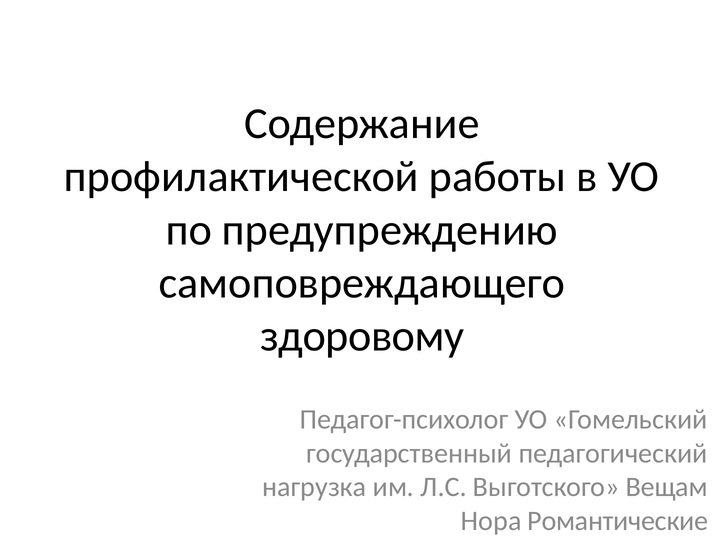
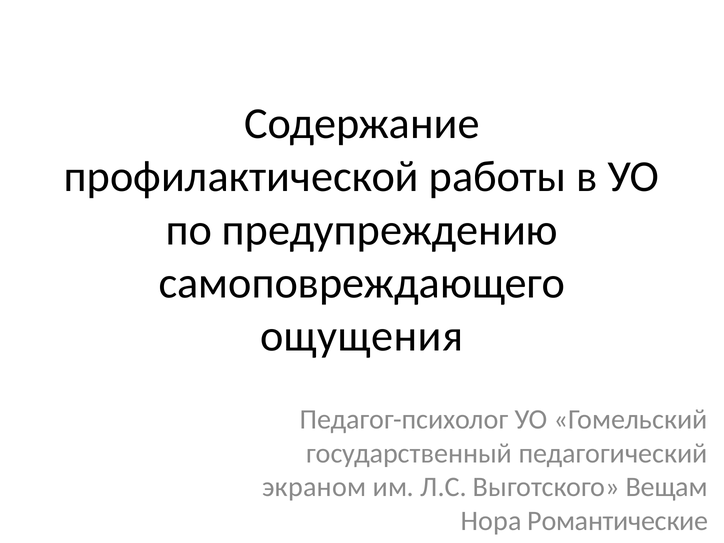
здоровому: здоровому -> ощущения (362, 336)
нагрузка: нагрузка -> экраном (314, 487)
